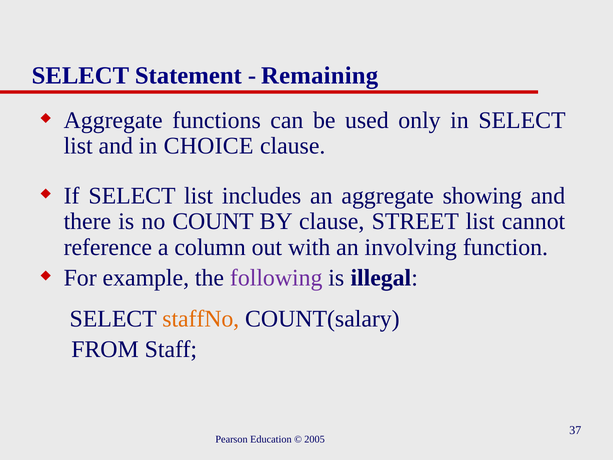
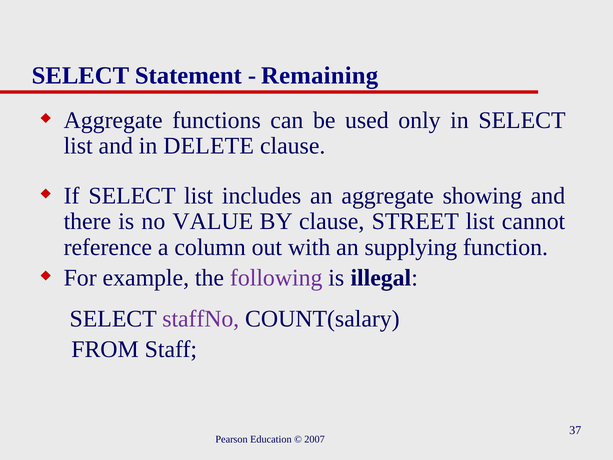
CHOICE: CHOICE -> DELETE (209, 146)
COUNT: COUNT -> VALUE (213, 221)
involving: involving -> supplying (411, 247)
staffNo colour: orange -> purple (201, 319)
2005: 2005 -> 2007 (315, 439)
